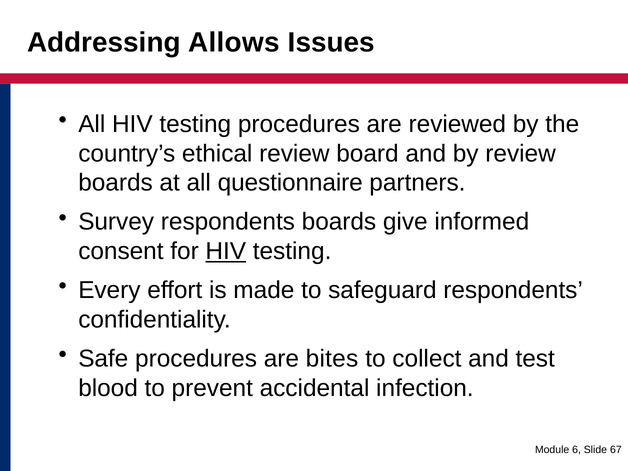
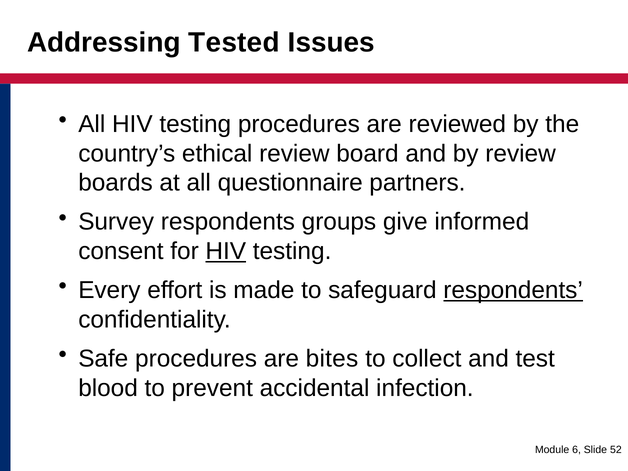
Allows: Allows -> Tested (234, 43)
respondents boards: boards -> groups (339, 222)
respondents underline: none -> present (513, 290)
67: 67 -> 52 (616, 450)
